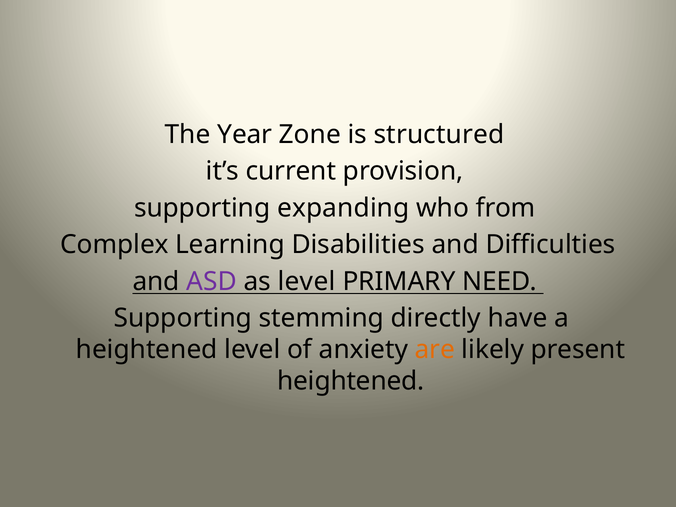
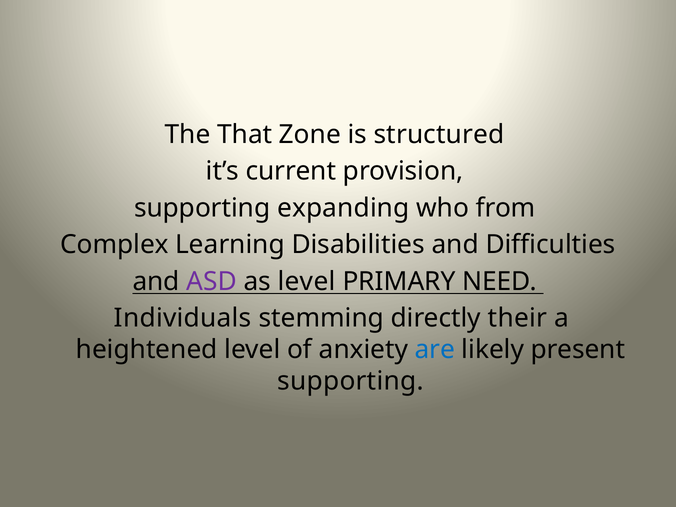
Year: Year -> That (245, 134)
Supporting: Supporting -> Individuals (183, 318)
have: have -> their (517, 318)
are colour: orange -> blue (435, 350)
heightened: heightened -> supporting (351, 381)
